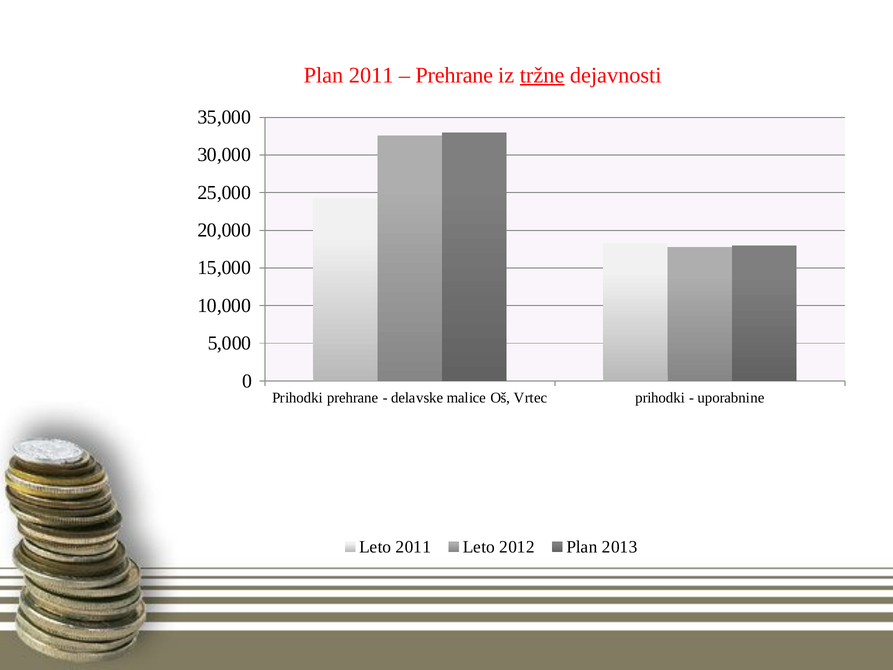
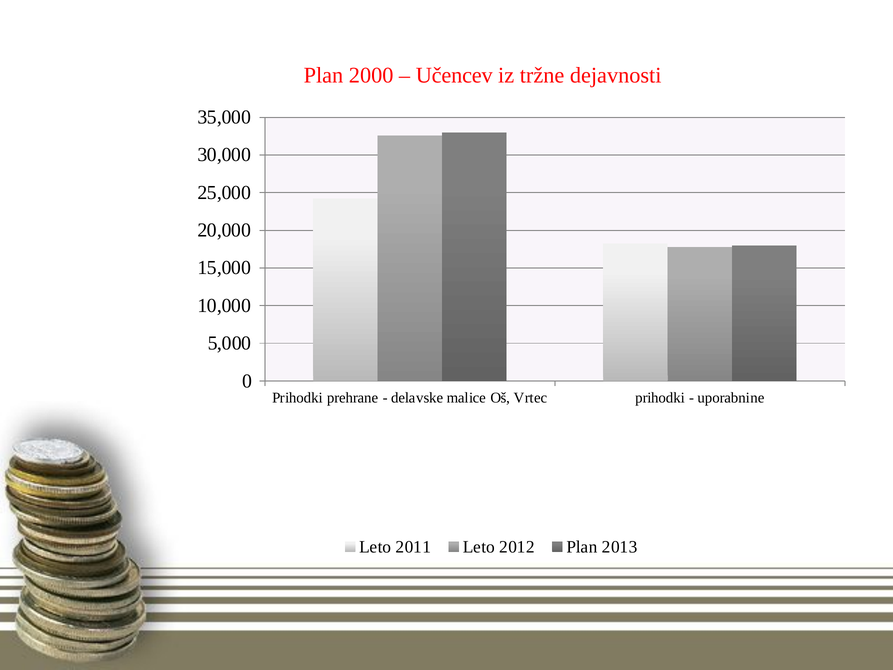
Plan 2011: 2011 -> 2000 (371, 75)
Prehrane: Prehrane -> Učencev (454, 75)
tržne underline: present -> none (542, 75)
